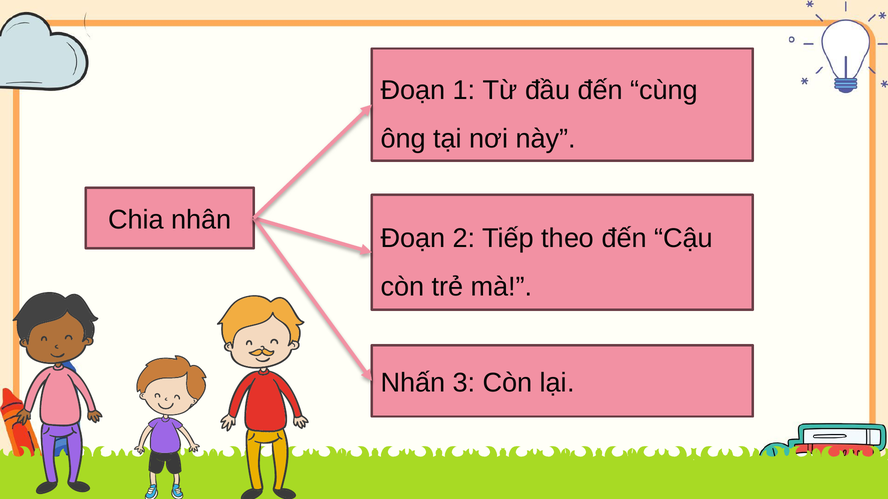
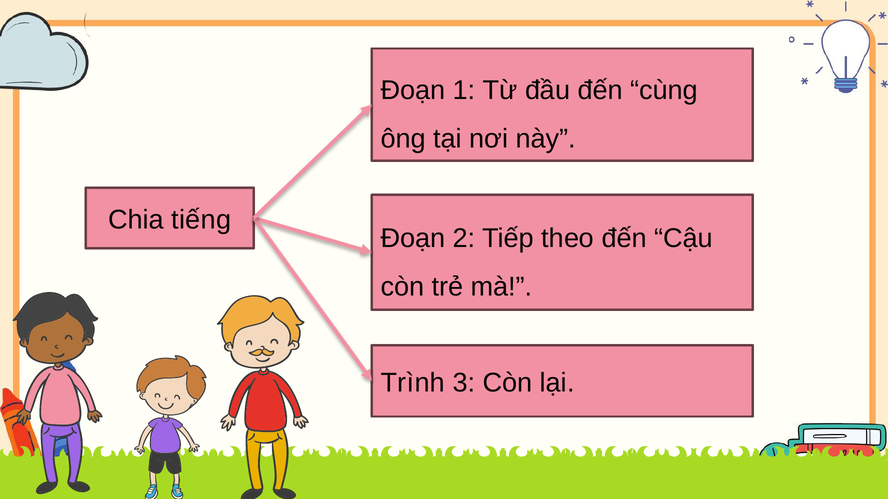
nhân: nhân -> tiếng (201, 220)
Nhấn: Nhấn -> Trình (413, 383)
